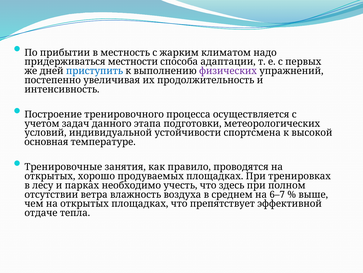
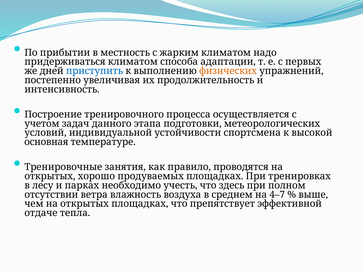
придерживаться местности: местности -> климатом (133, 62)
физических colour: purple -> orange (228, 71)
6–7: 6–7 -> 4–7 (277, 194)
